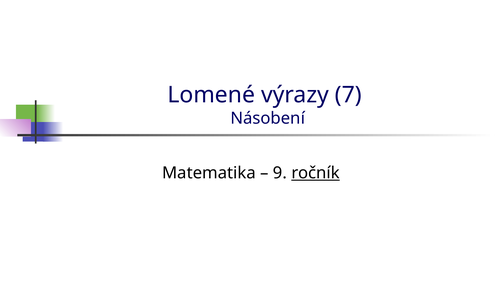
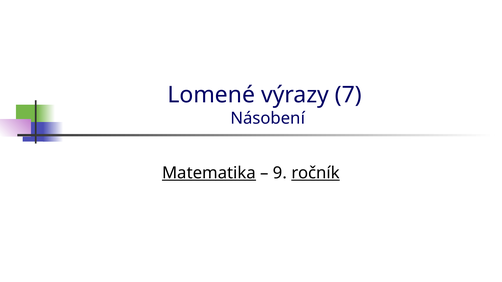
Matematika underline: none -> present (209, 173)
